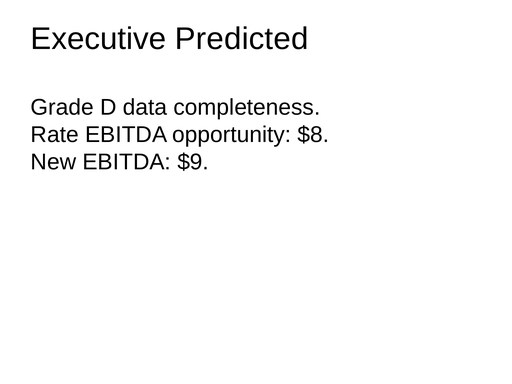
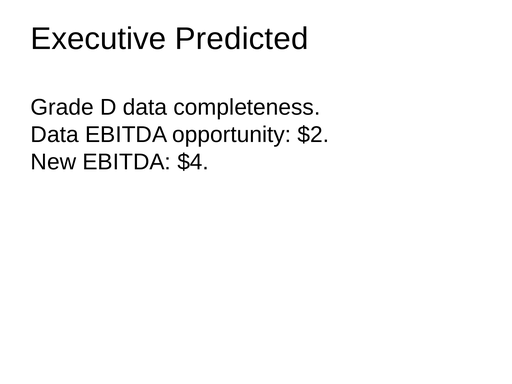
Rate: Rate -> Data (55, 135)
$8: $8 -> $2 (313, 135)
$9: $9 -> $4 (193, 162)
